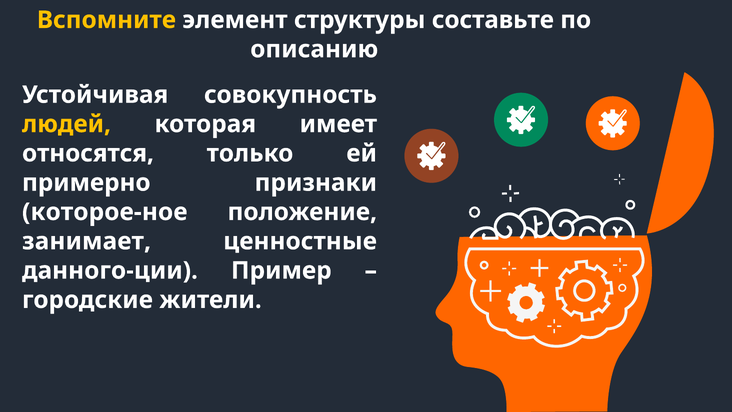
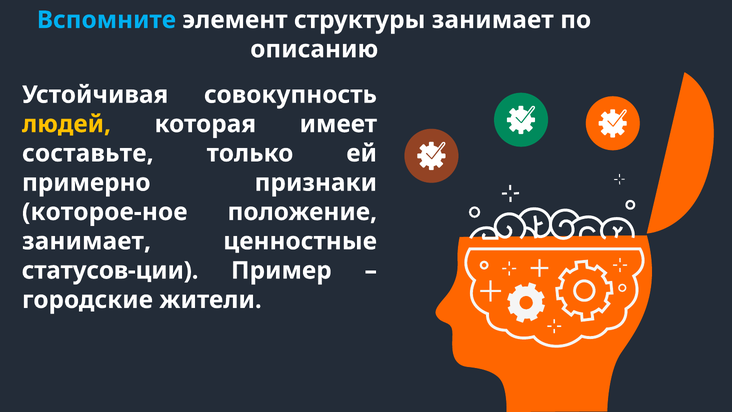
Вспомните colour: yellow -> light blue (106, 20)
структуры составьте: составьте -> занимает (493, 20)
относятся: относятся -> составьте (88, 153)
данного-ции: данного-ции -> статусов-ции (110, 270)
